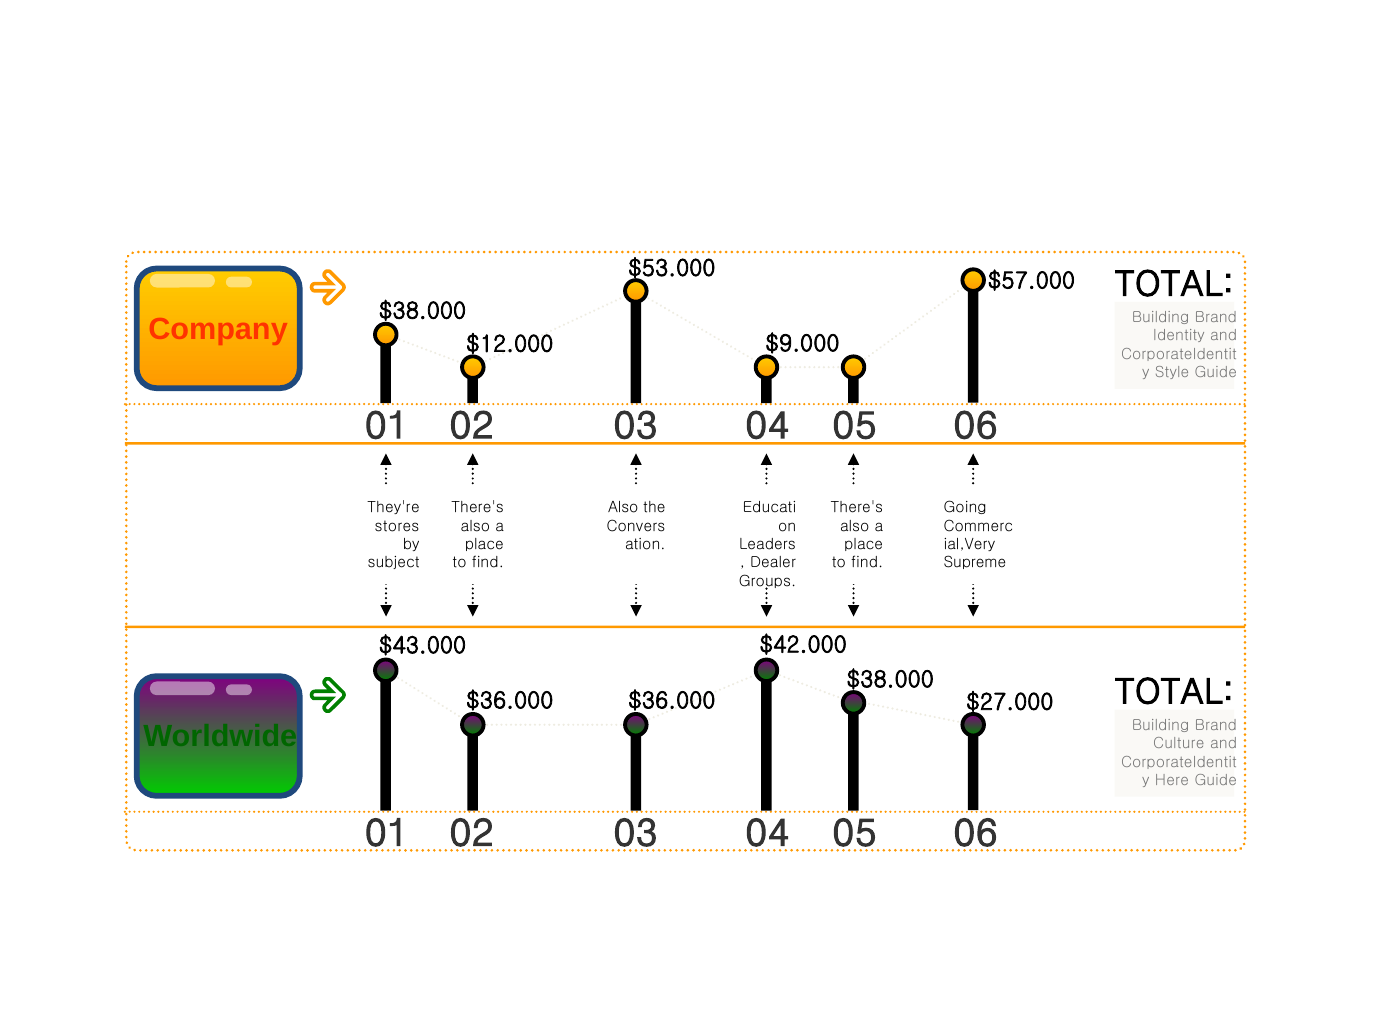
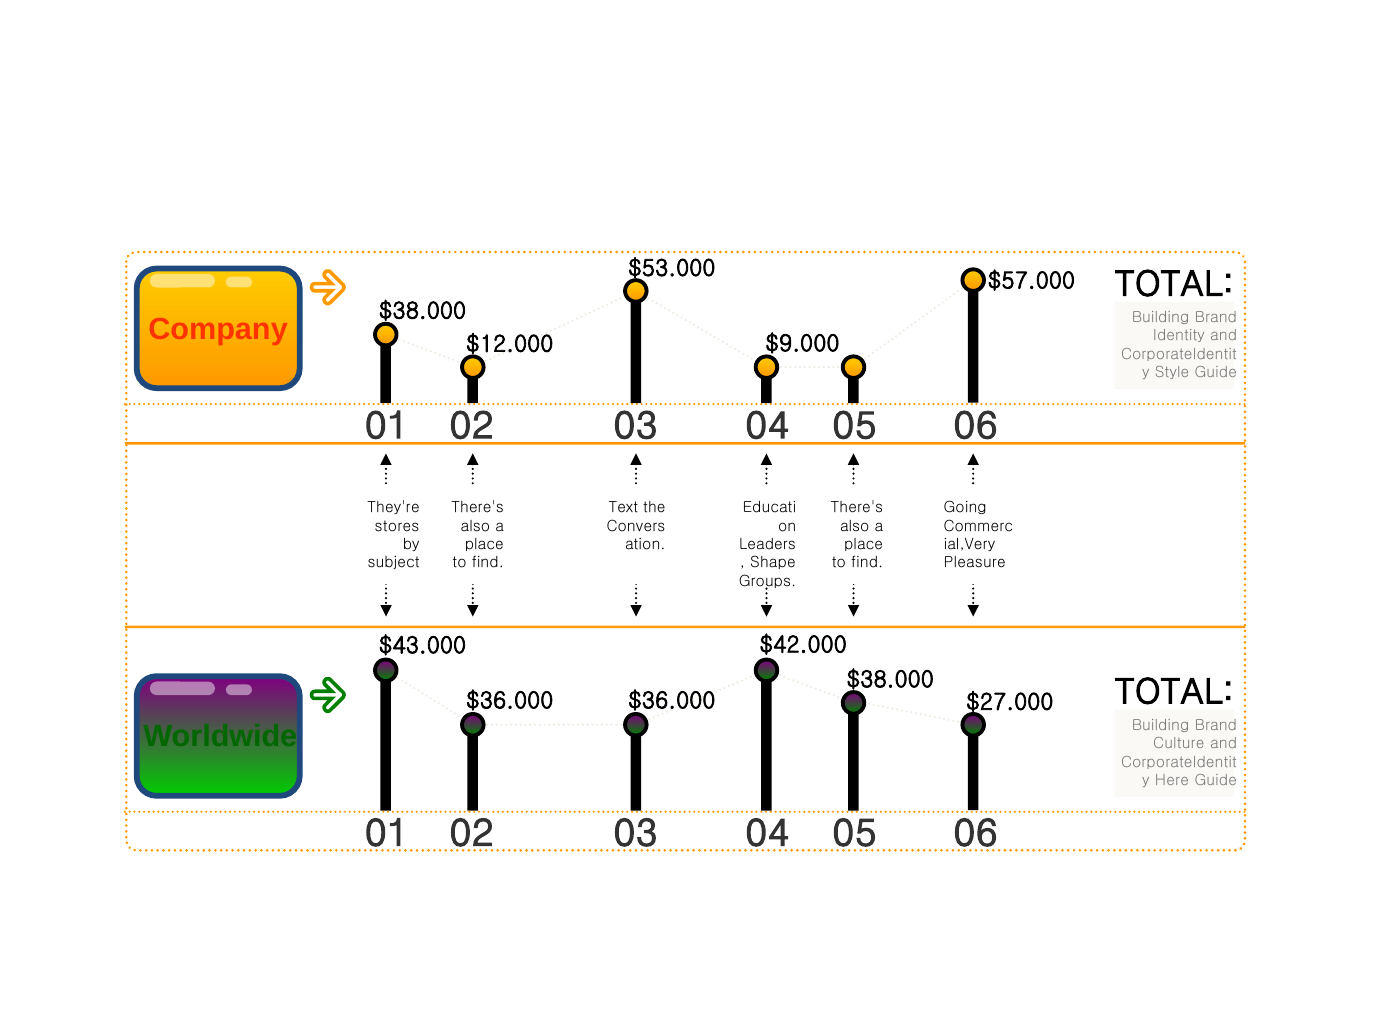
Also: Also -> Text (623, 507)
Dealer: Dealer -> Shape (773, 563)
Supreme: Supreme -> Pleasure (975, 563)
